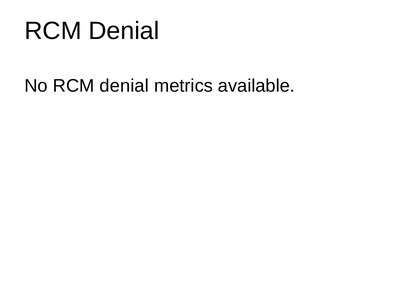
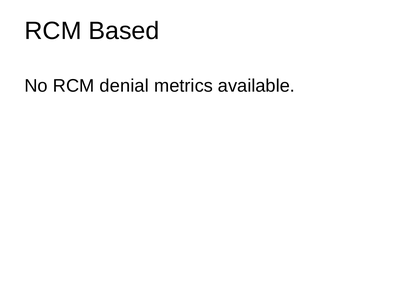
Denial: Denial -> Based (124, 31)
